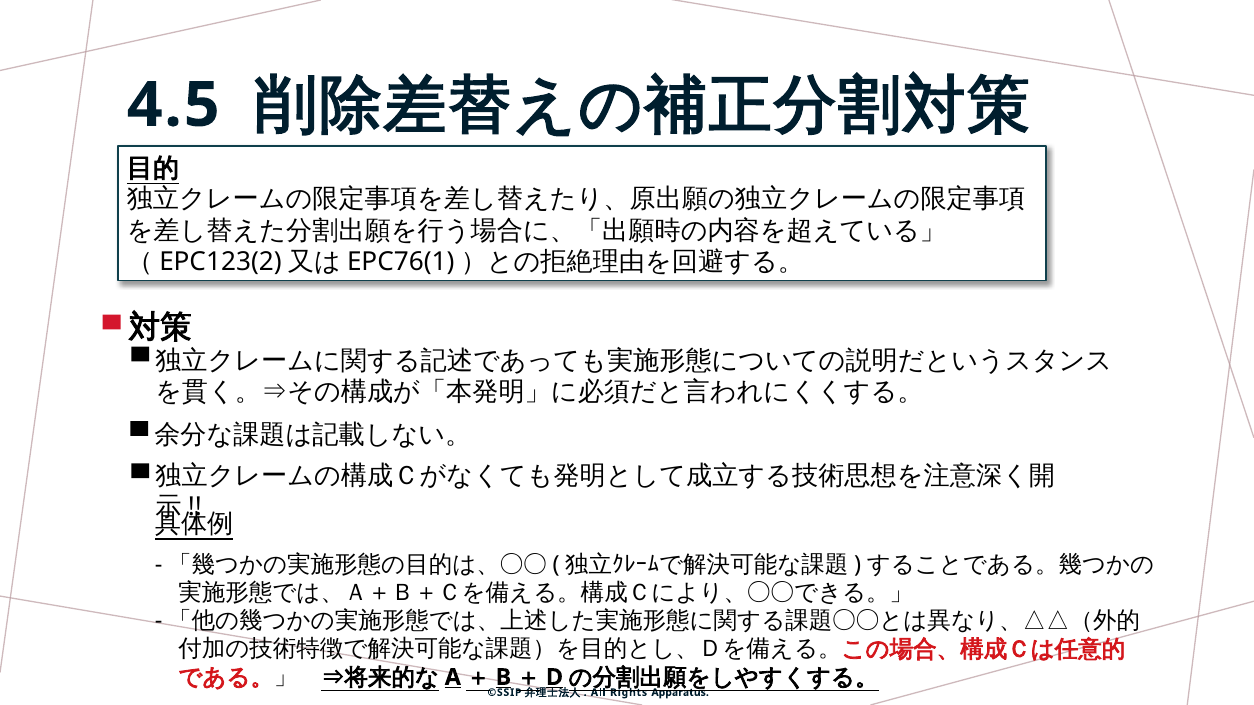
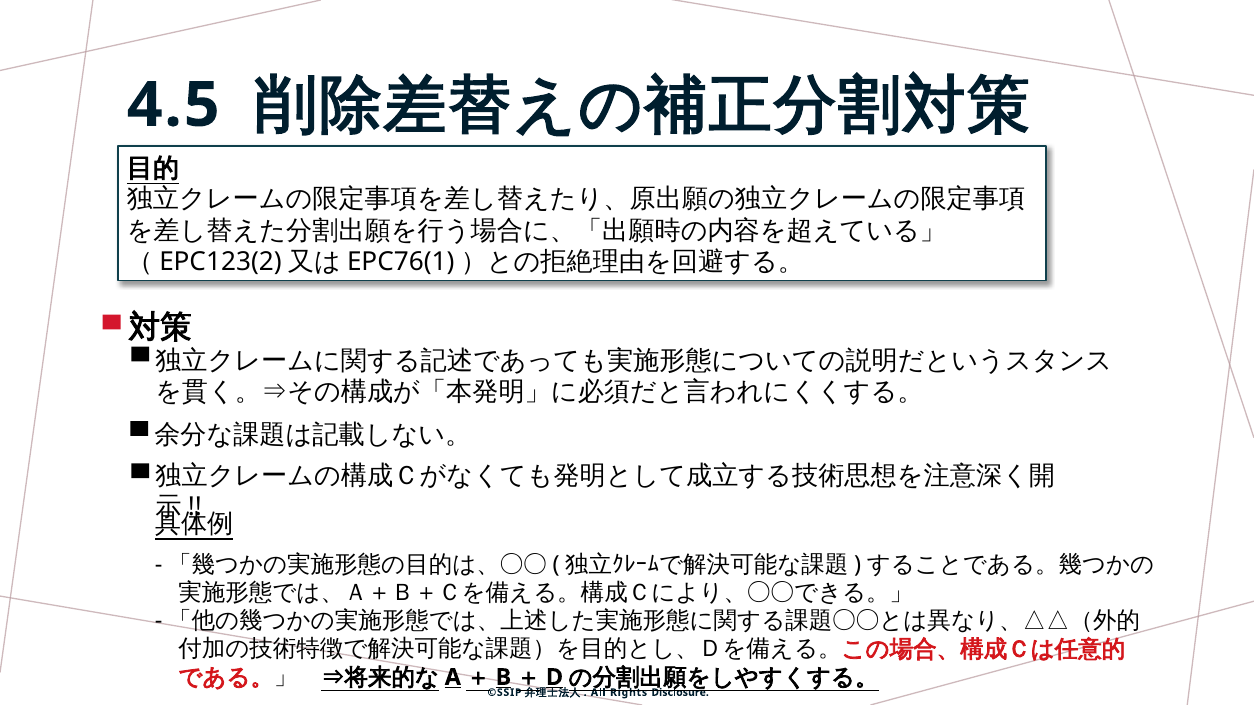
Apparatus: Apparatus -> Disclosure (680, 693)
